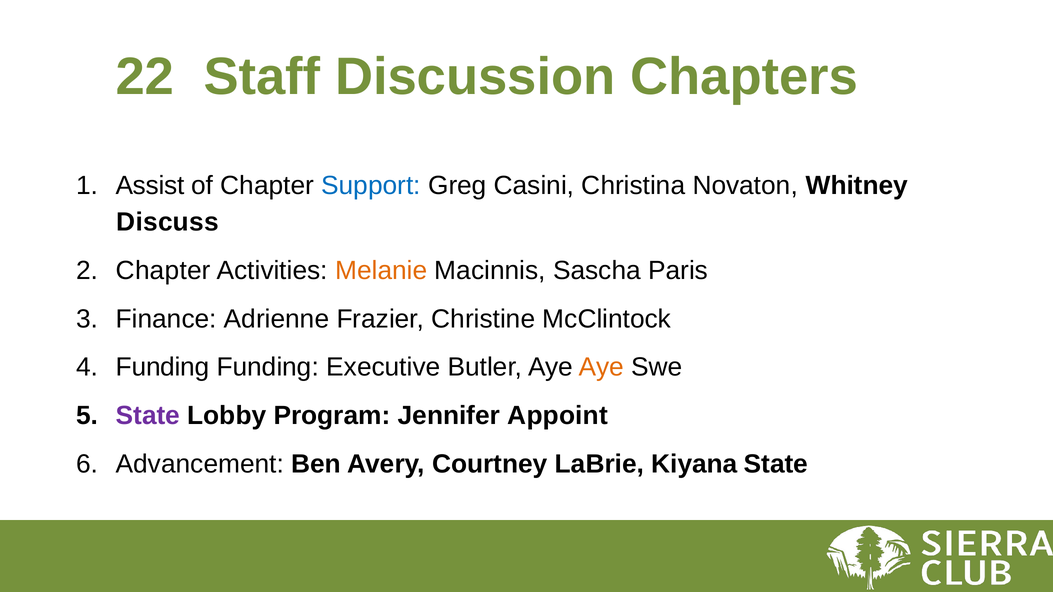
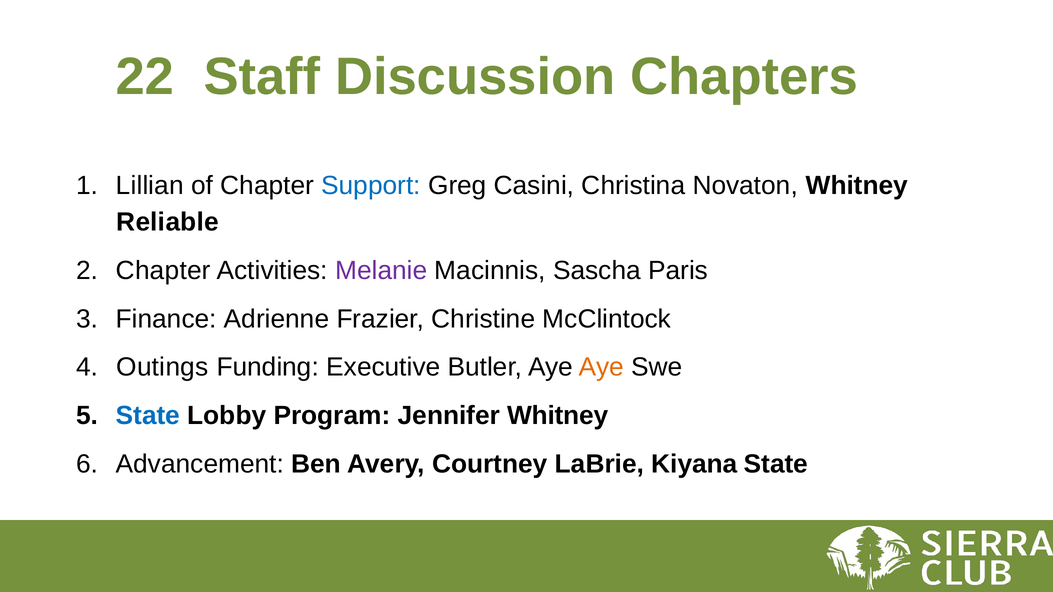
Assist: Assist -> Lillian (150, 186)
Discuss: Discuss -> Reliable (168, 222)
Melanie colour: orange -> purple (381, 271)
Funding: Funding -> Outings (162, 367)
State colour: purple -> blue (148, 416)
Jennifer Appoint: Appoint -> Whitney (558, 416)
